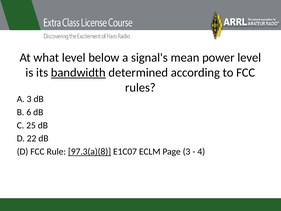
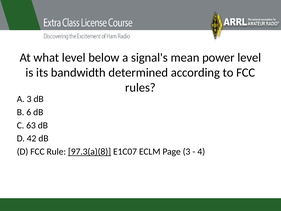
bandwidth underline: present -> none (78, 73)
25: 25 -> 63 (31, 125)
22: 22 -> 42 (32, 138)
